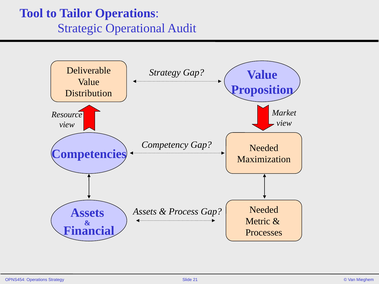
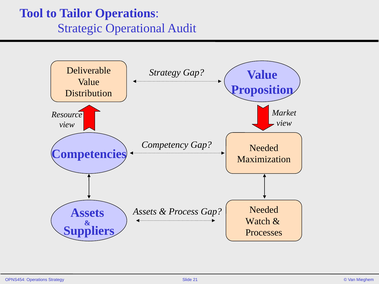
Metric: Metric -> Watch (258, 221)
Financial: Financial -> Suppliers (89, 231)
